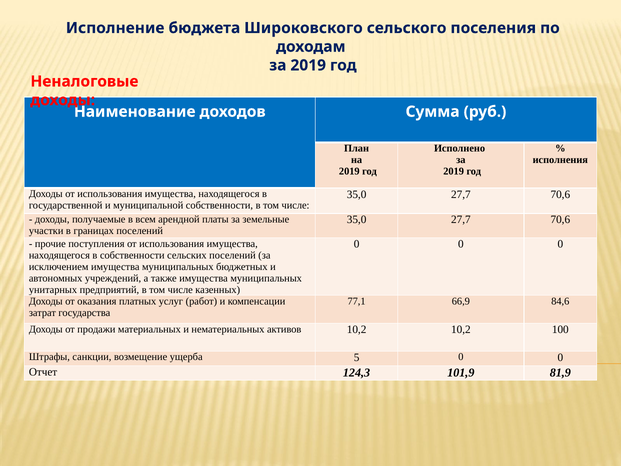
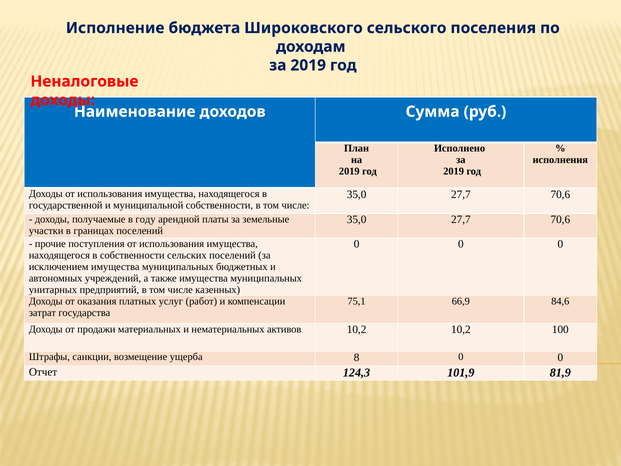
всем: всем -> году (146, 219)
77,1: 77,1 -> 75,1 (357, 301)
5: 5 -> 8 (357, 357)
